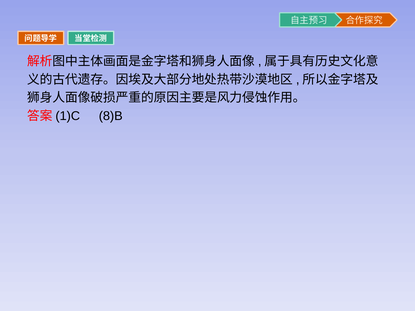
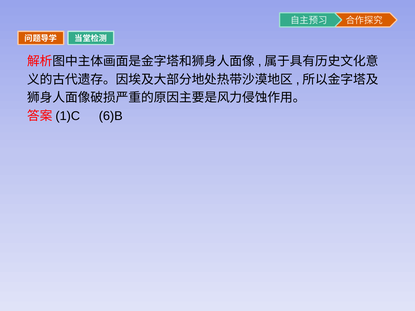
8)B: 8)B -> 6)B (111, 116)
